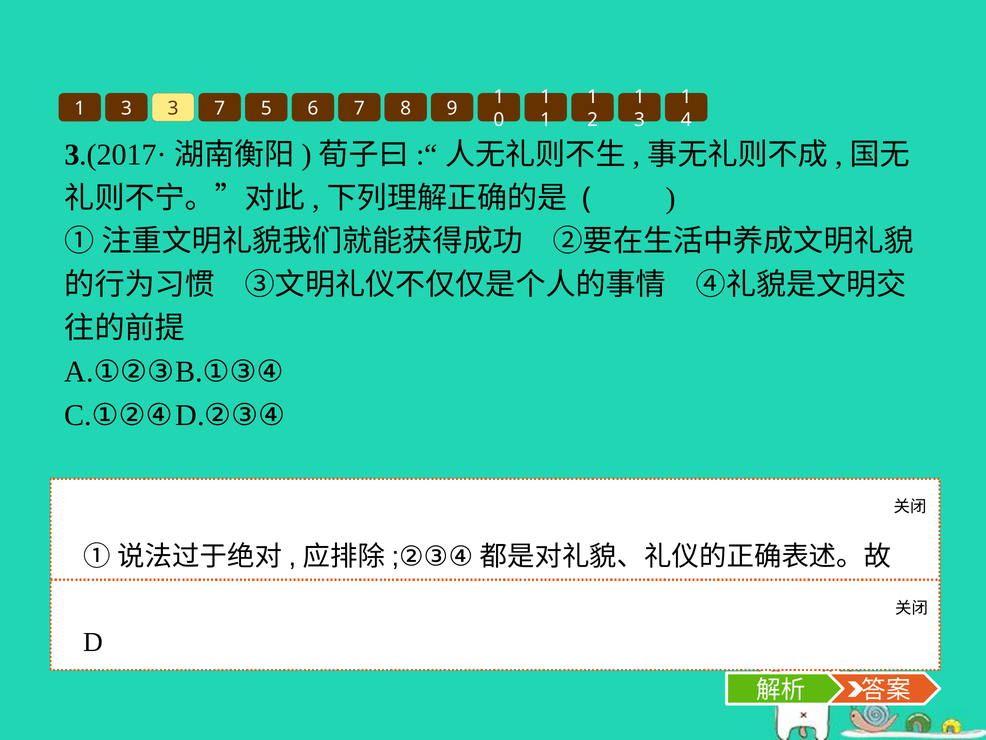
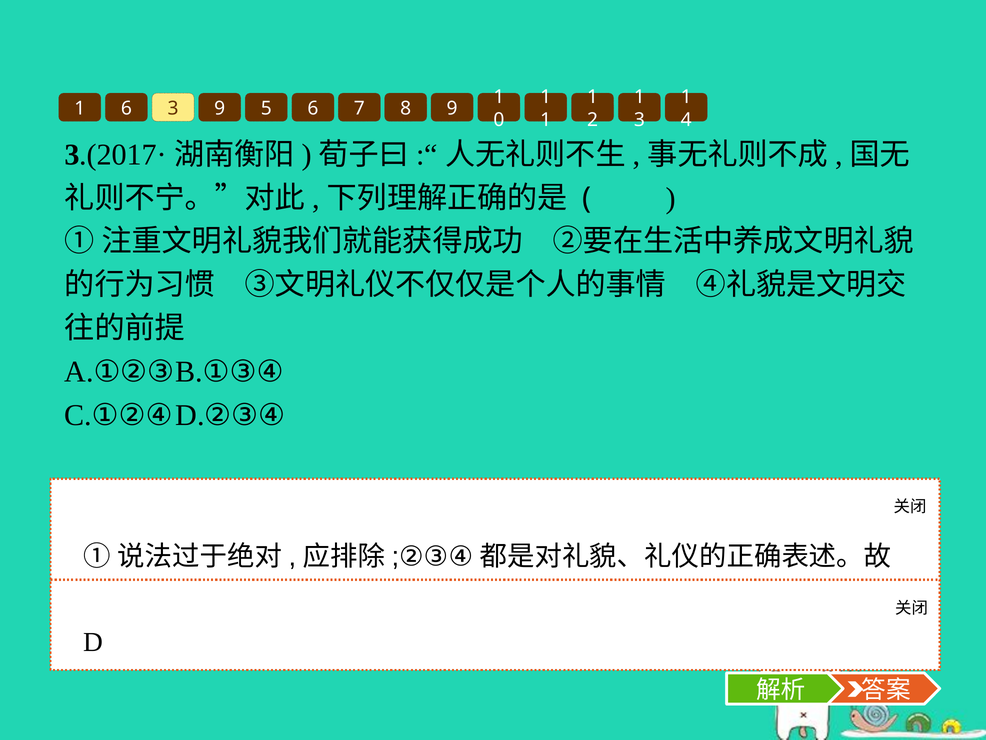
3: 3 -> 6 (126, 108)
3 7: 7 -> 9 (220, 108)
